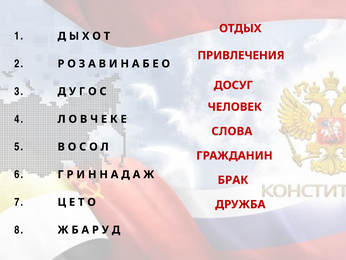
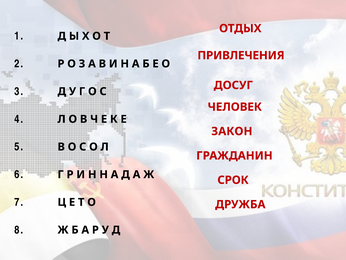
СЛОВА: СЛОВА -> ЗАКОН (232, 131)
БРАК: БРАК -> СРОК (233, 180)
